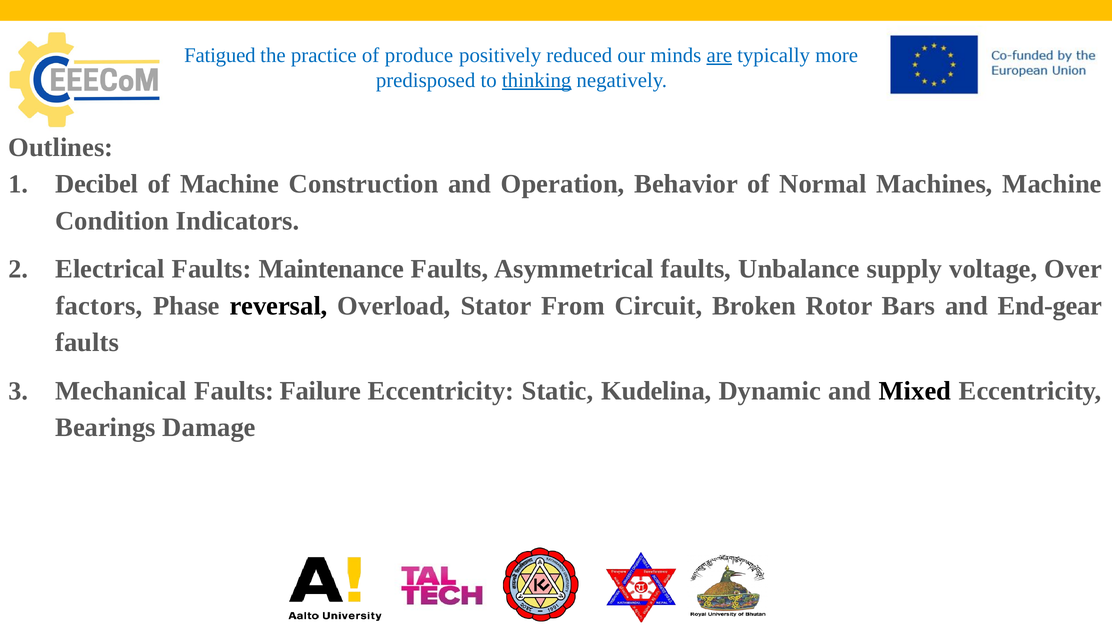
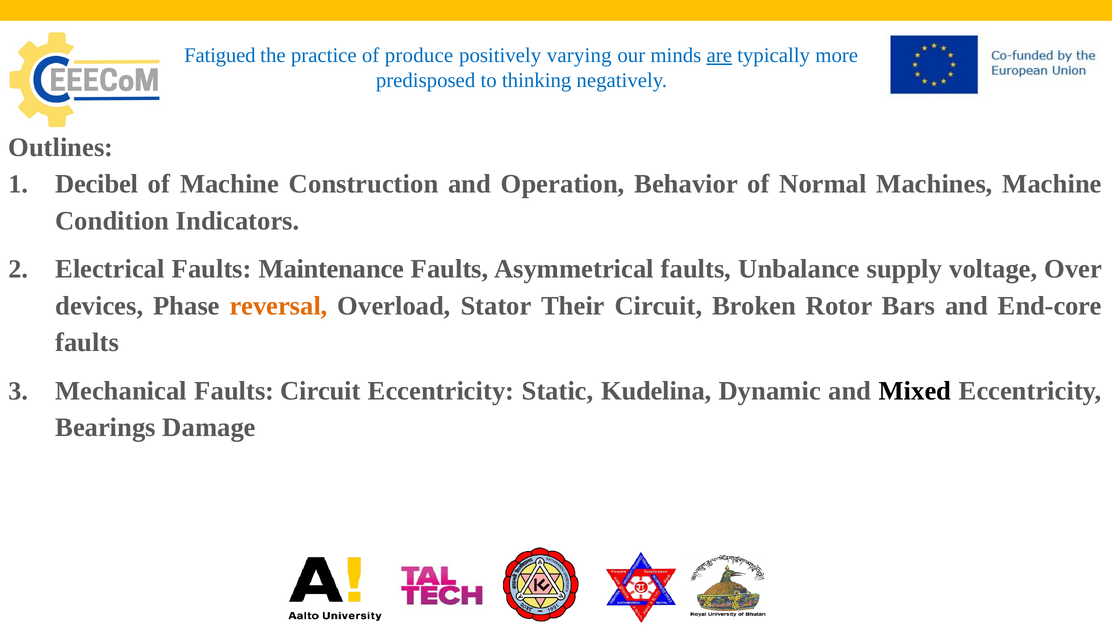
reduced: reduced -> varying (579, 55)
thinking underline: present -> none (537, 80)
factors: factors -> devices (99, 306)
reversal colour: black -> orange (279, 306)
From: From -> Their (573, 306)
End-gear: End-gear -> End-core (1050, 306)
Faults Failure: Failure -> Circuit (320, 391)
